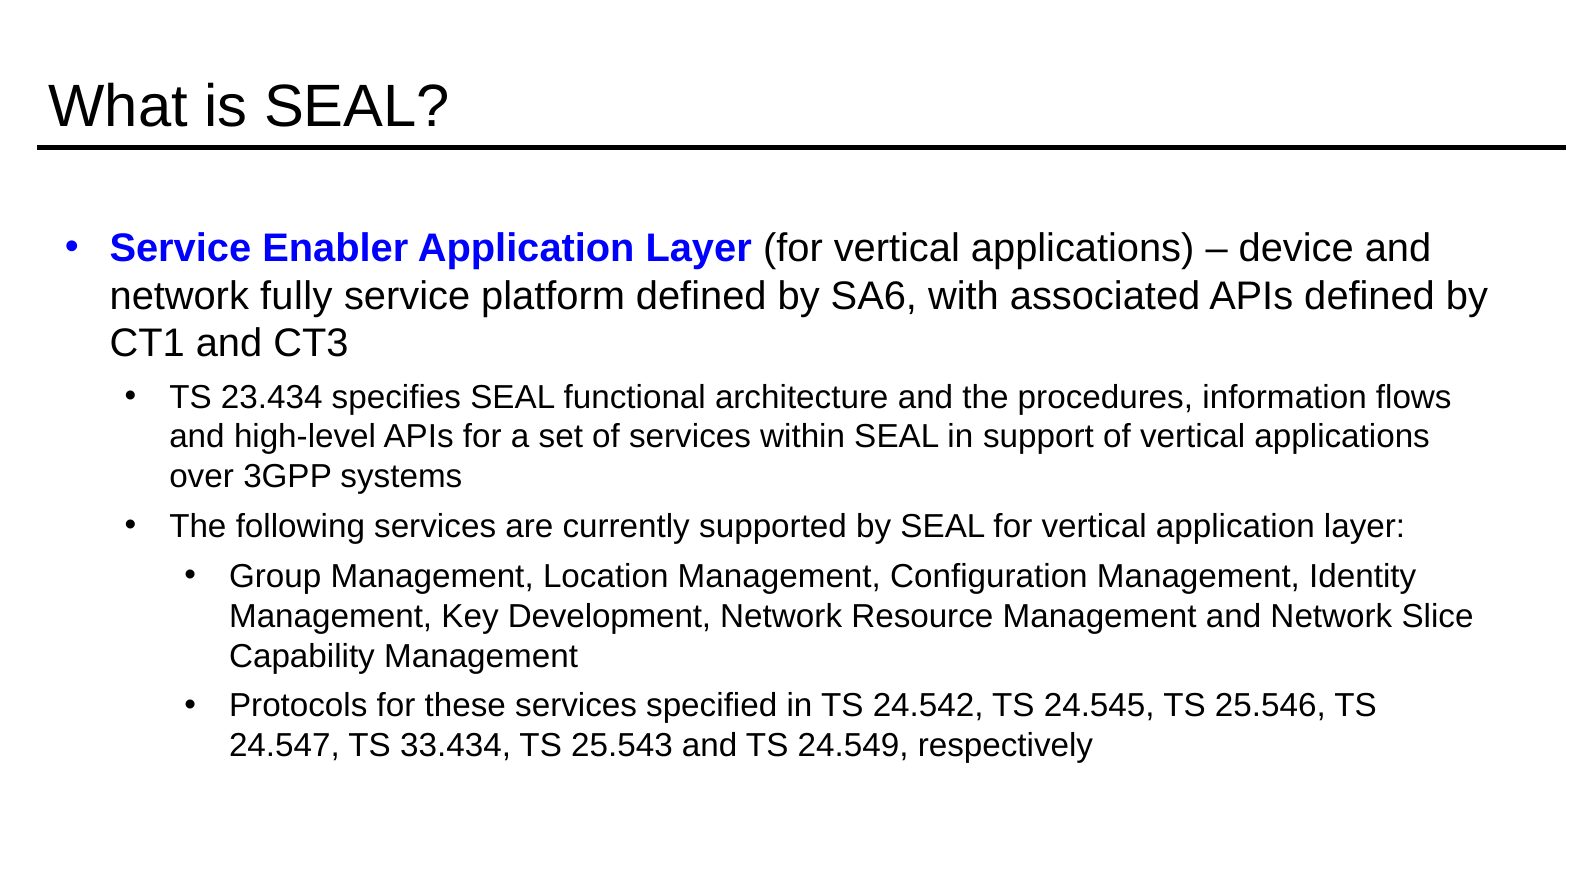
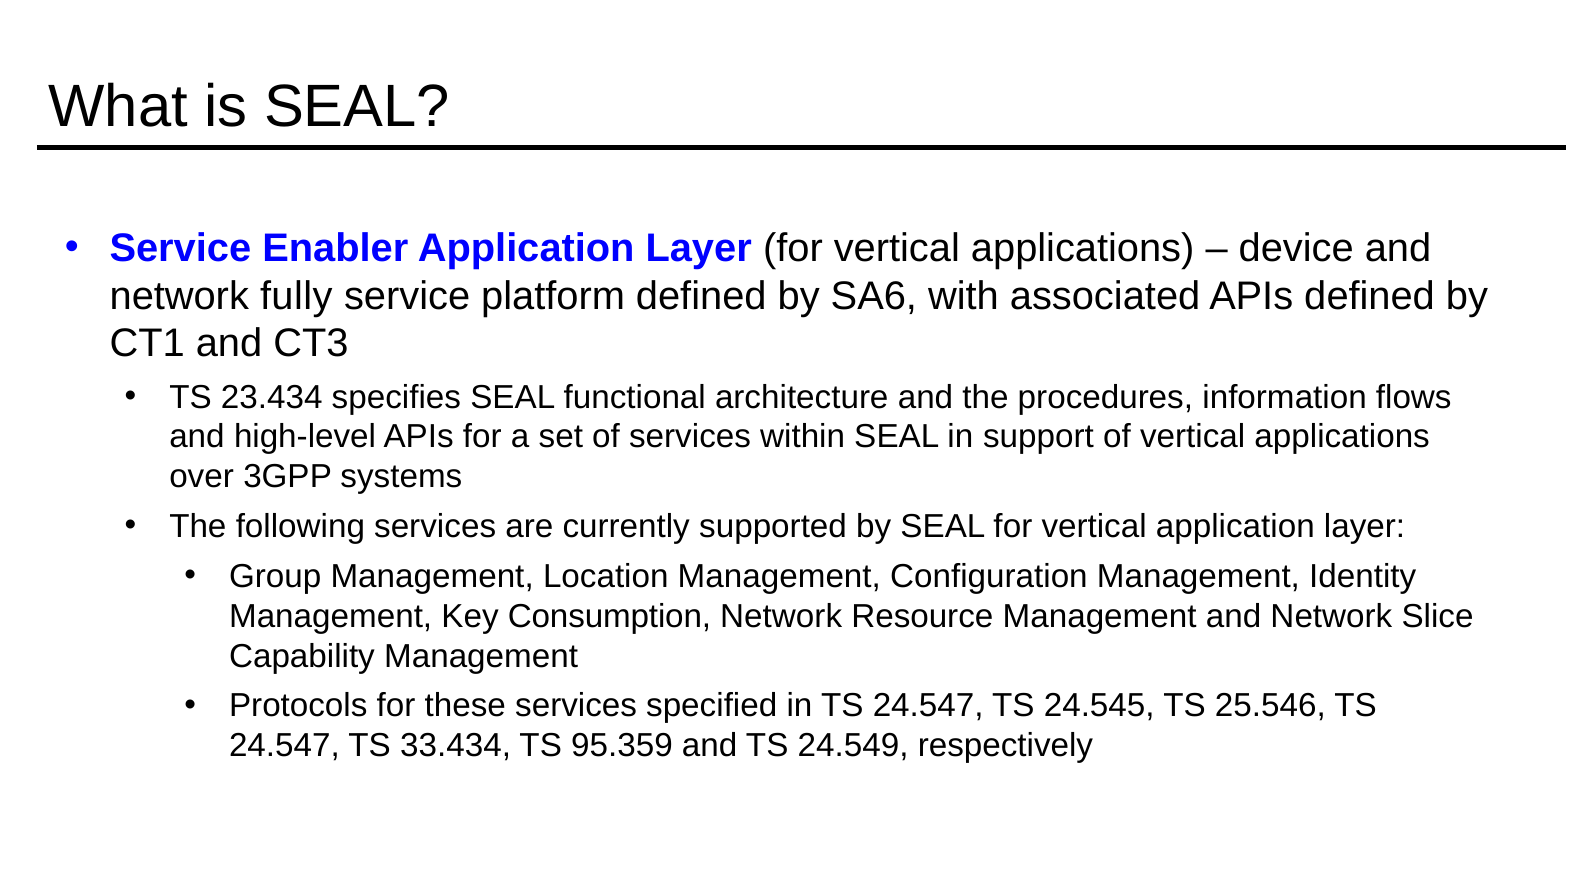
Development: Development -> Consumption (609, 616)
in TS 24.542: 24.542 -> 24.547 (928, 706)
25.543: 25.543 -> 95.359 (622, 746)
